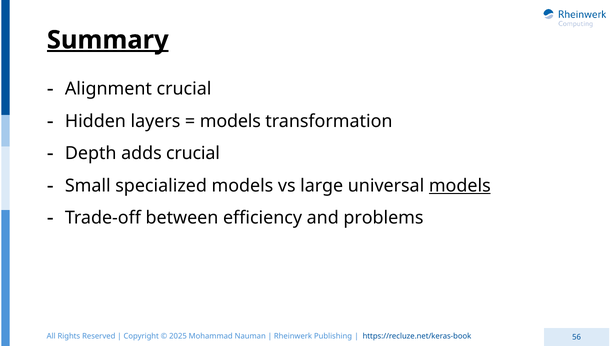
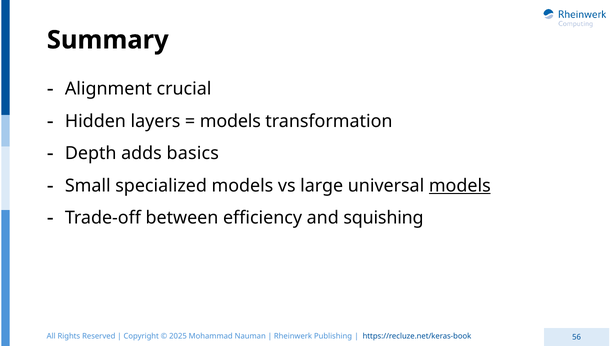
Summary underline: present -> none (108, 40)
adds crucial: crucial -> basics (193, 153)
problems: problems -> squishing (384, 217)
